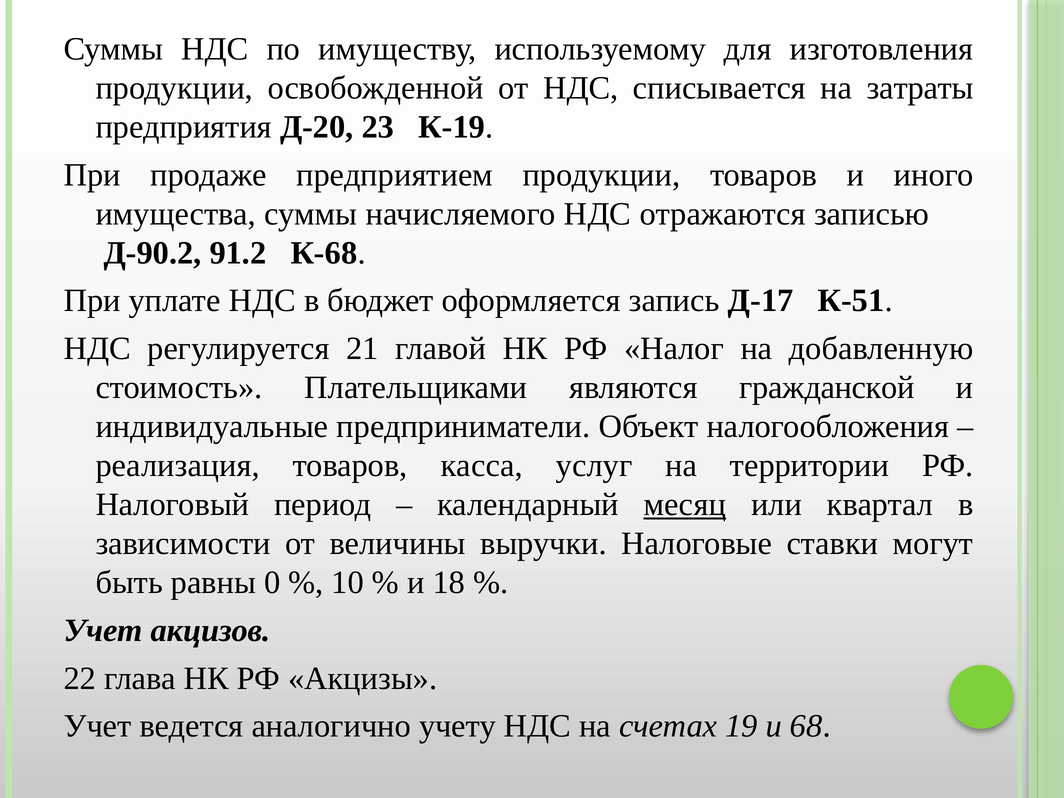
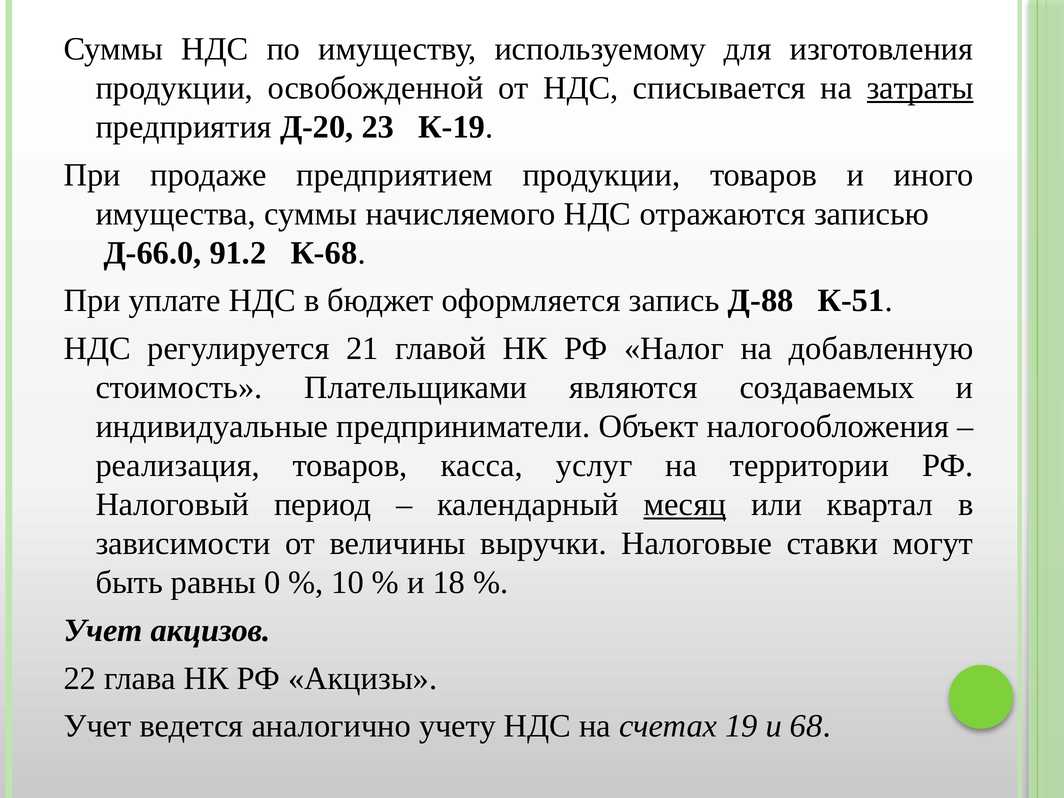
затраты underline: none -> present (920, 88)
Д-90.2: Д-90.2 -> Д-66.0 (153, 253)
Д-17: Д-17 -> Д-88 (761, 301)
гражданской: гражданской -> создаваемых (827, 388)
